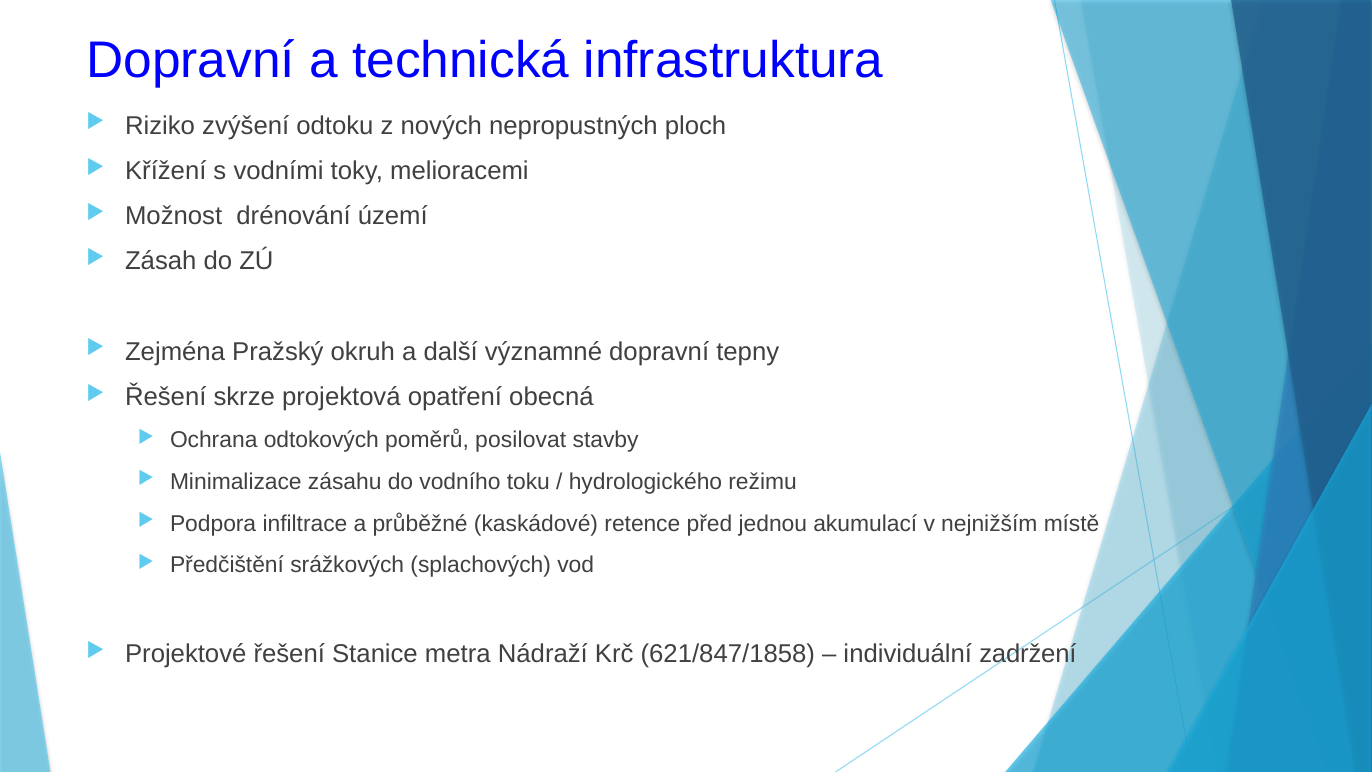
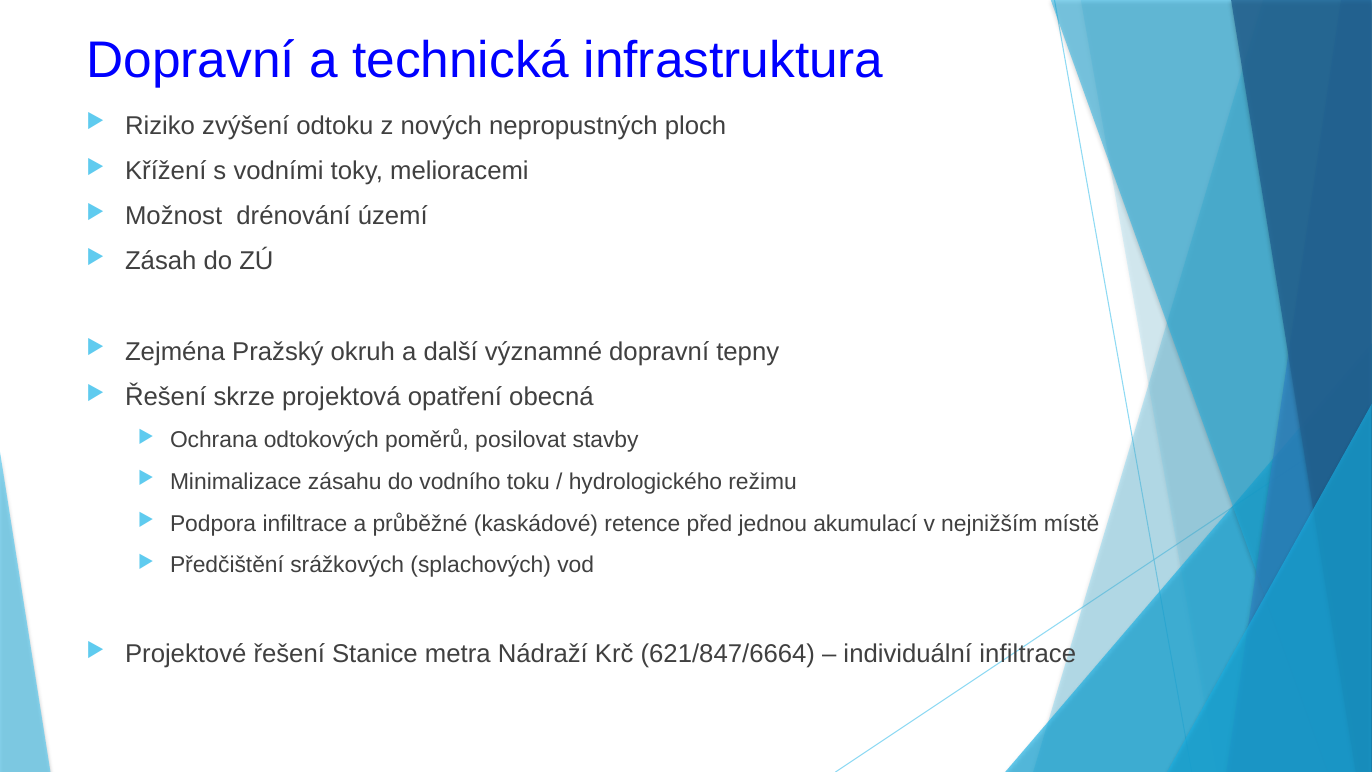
621/847/1858: 621/847/1858 -> 621/847/6664 (728, 654)
individuální zadržení: zadržení -> infiltrace (1028, 654)
